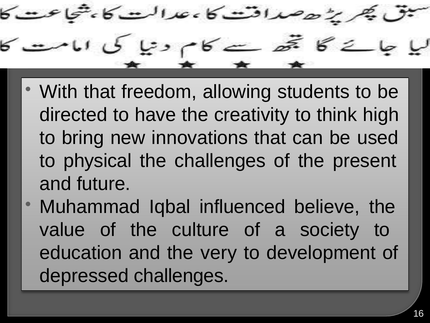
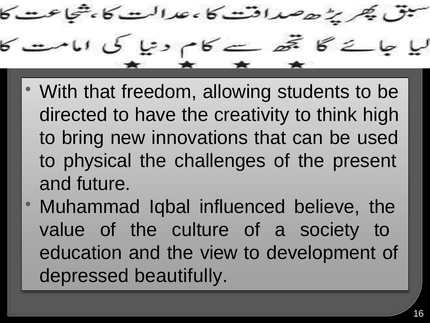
very: very -> view (219, 252)
depressed challenges: challenges -> beautifully (181, 275)
